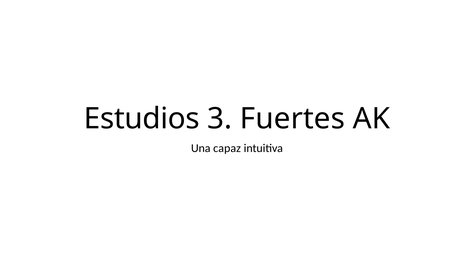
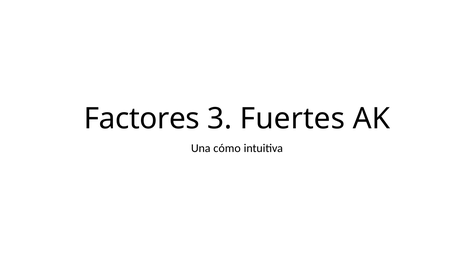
Estudios: Estudios -> Factores (142, 118)
capaz: capaz -> cómo (227, 148)
